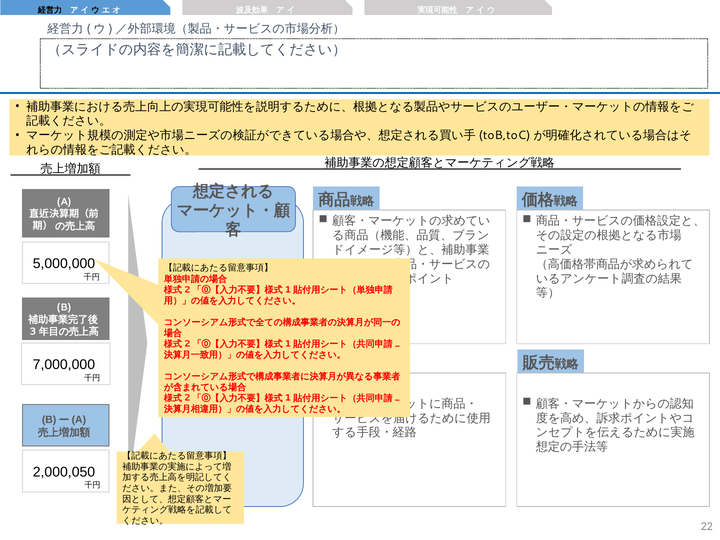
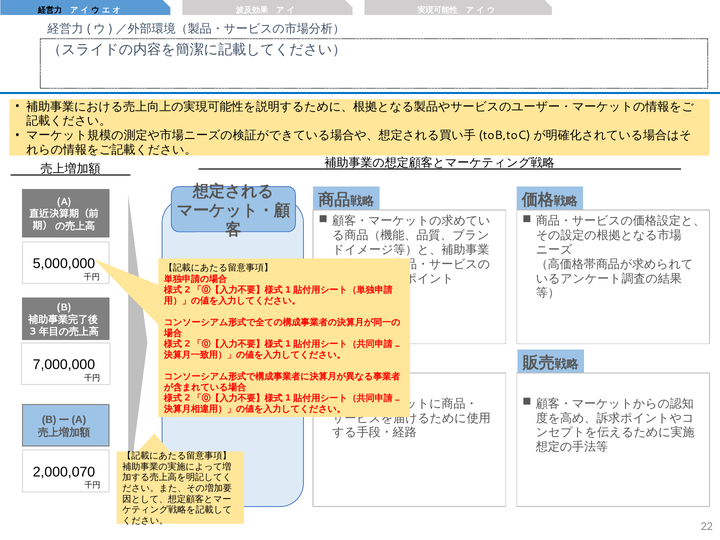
2,000,050: 2,000,050 -> 2,000,070 (64, 472)
